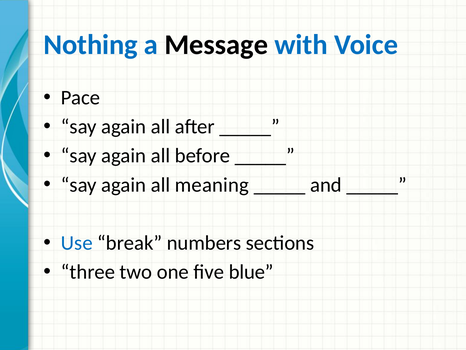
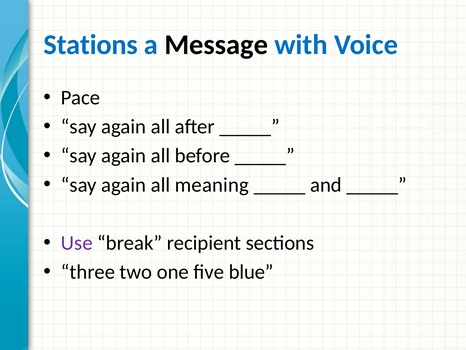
Nothing: Nothing -> Stations (91, 45)
Use colour: blue -> purple (77, 243)
numbers: numbers -> recipient (204, 243)
